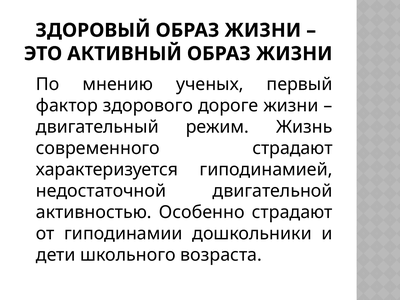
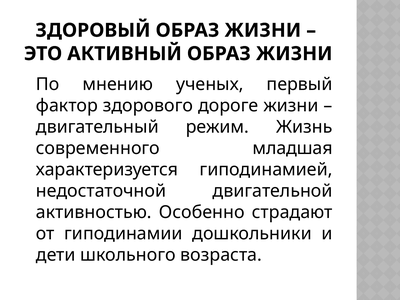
современного страдают: страдают -> младшая (293, 148)
